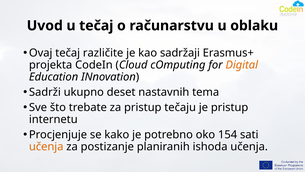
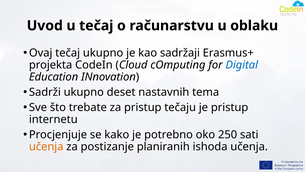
tečaj različite: različite -> ukupno (103, 53)
Digital colour: orange -> blue (242, 65)
154: 154 -> 250 (228, 134)
